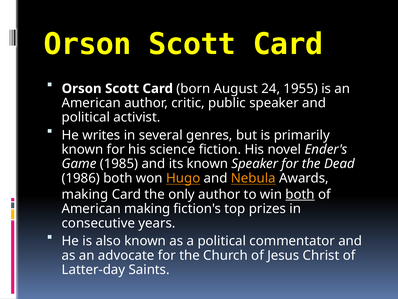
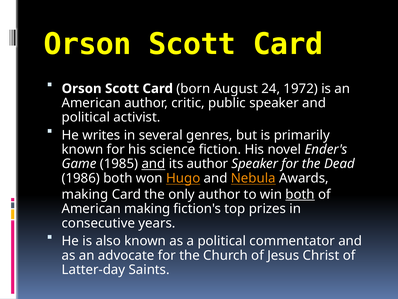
1955: 1955 -> 1972 (301, 88)
and underline: none -> present (153, 164)
its known: known -> author (207, 164)
